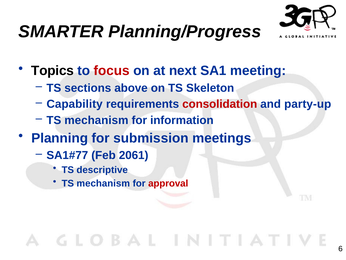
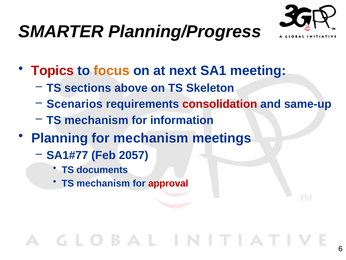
Topics colour: black -> red (53, 71)
focus colour: red -> orange (112, 71)
Capability: Capability -> Scenarios (75, 104)
party-up: party-up -> same-up (308, 104)
for submission: submission -> mechanism (151, 138)
2061: 2061 -> 2057 (134, 155)
descriptive: descriptive -> documents (102, 170)
